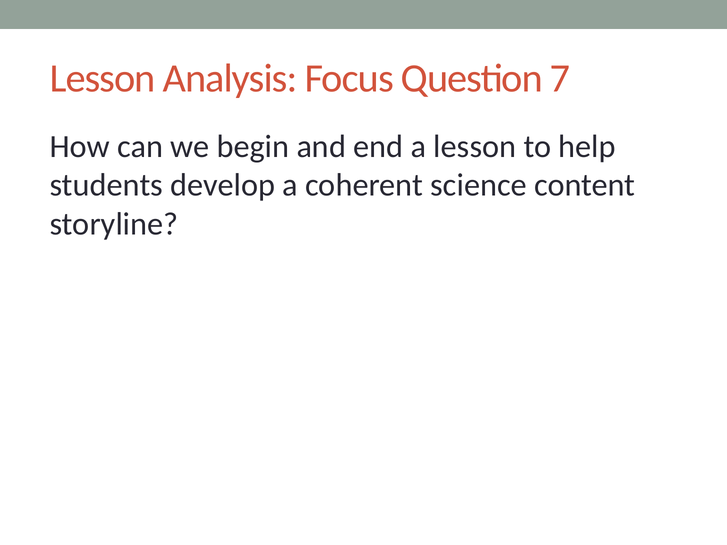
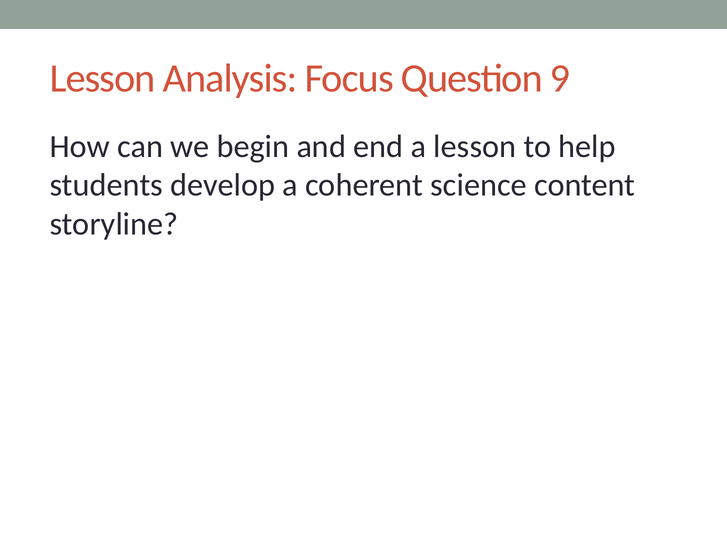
7: 7 -> 9 (560, 79)
